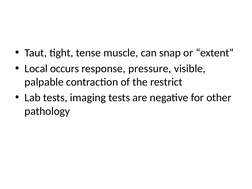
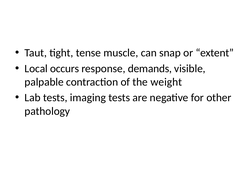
pressure: pressure -> demands (150, 69)
restrict: restrict -> weight (166, 82)
